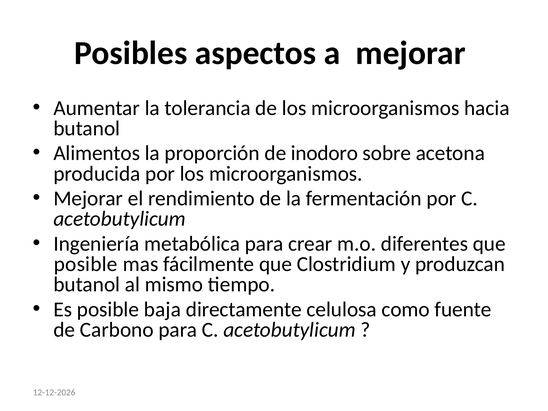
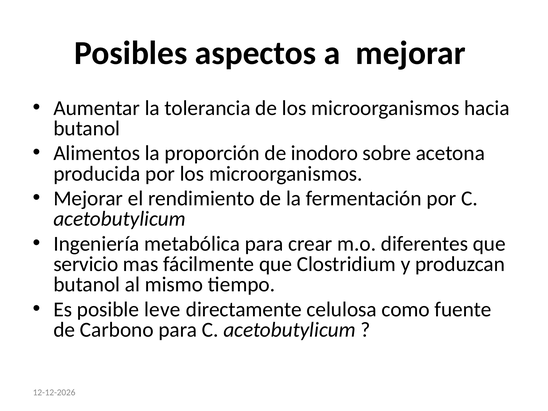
posible: posible -> servicio (86, 264)
baja: baja -> leve (162, 309)
